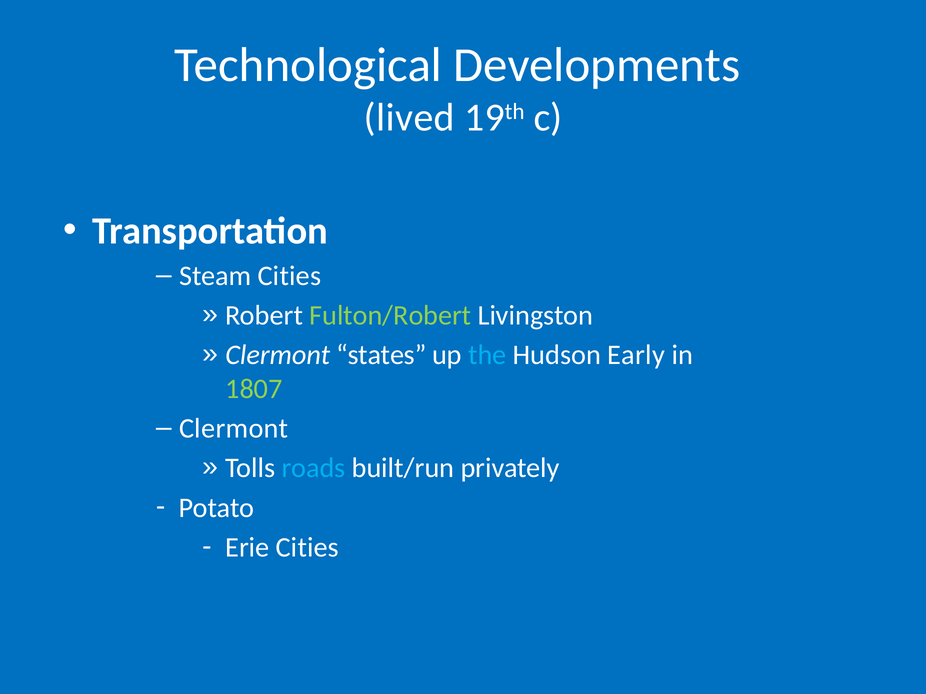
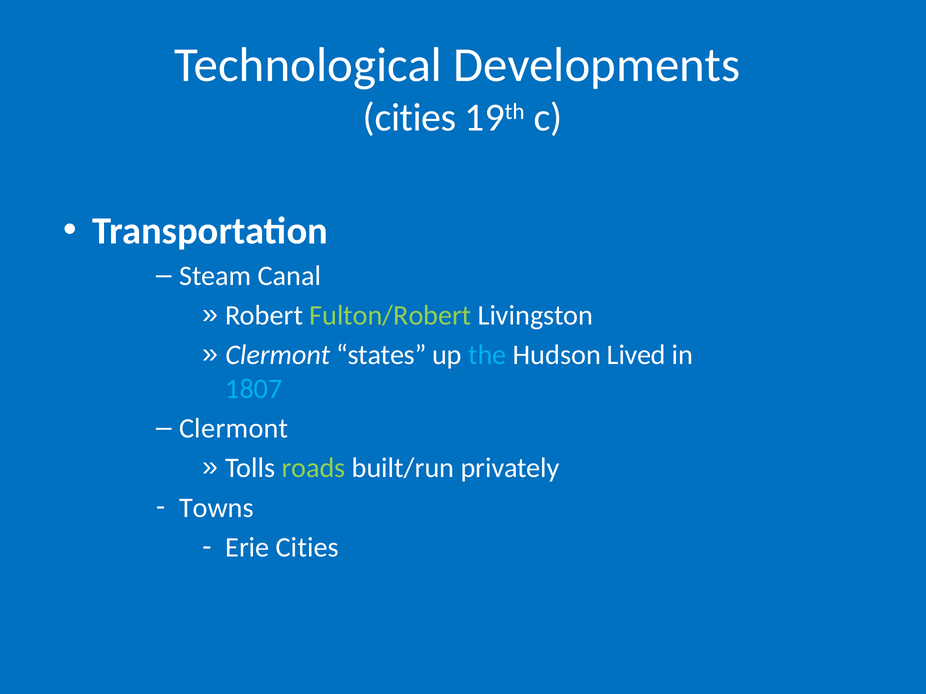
lived: lived -> cities (410, 118)
Steam Cities: Cities -> Canal (289, 276)
Early: Early -> Lived (636, 355)
1807 colour: light green -> light blue (254, 389)
roads colour: light blue -> light green (314, 468)
Potato: Potato -> Towns (216, 508)
